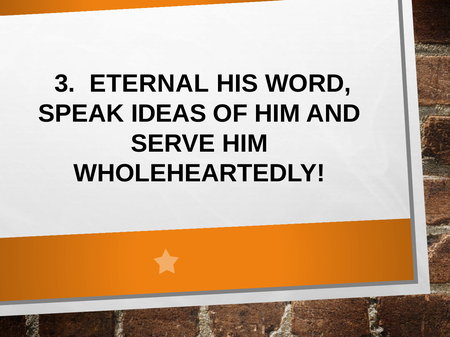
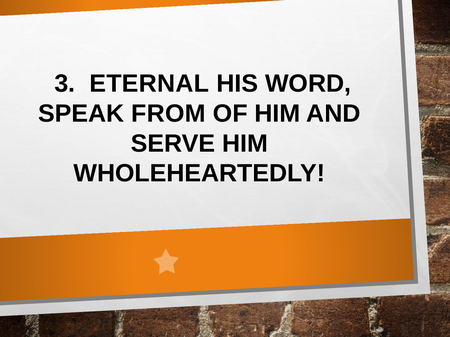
IDEAS: IDEAS -> FROM (168, 114)
